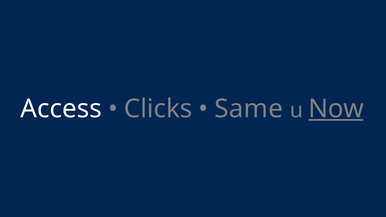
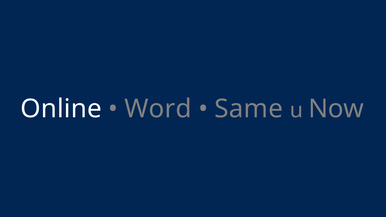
Access: Access -> Online (61, 109)
Clicks: Clicks -> Word (158, 109)
Now underline: present -> none (336, 109)
